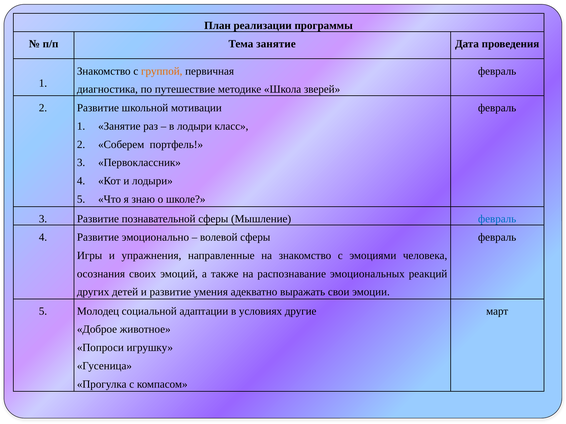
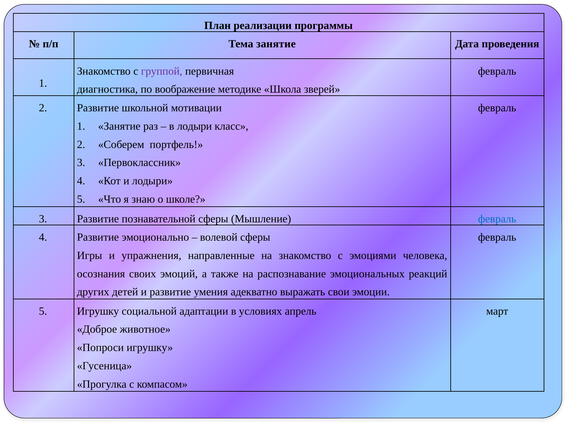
группой colour: orange -> purple (162, 71)
путешествие: путешествие -> воображение (185, 89)
5 Молодец: Молодец -> Игрушку (98, 312)
другие: другие -> апрель (301, 312)
